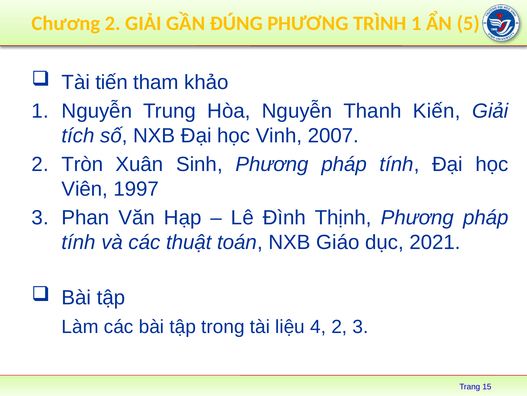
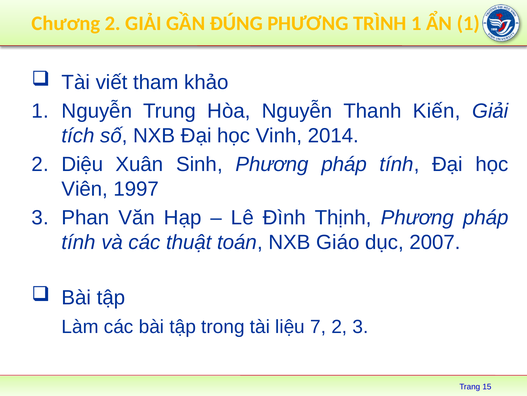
ẨN 5: 5 -> 1 (468, 23)
tiến: tiến -> viết (112, 82)
2007: 2007 -> 2014 (333, 135)
Tròn: Tròn -> Diệu (82, 164)
2021: 2021 -> 2007 (435, 242)
4: 4 -> 7 (318, 326)
